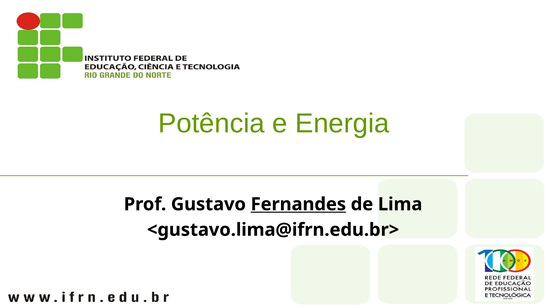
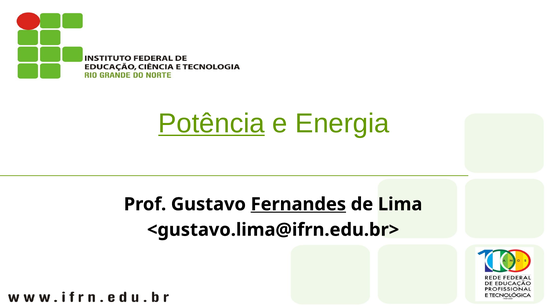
Potência underline: none -> present (211, 124)
